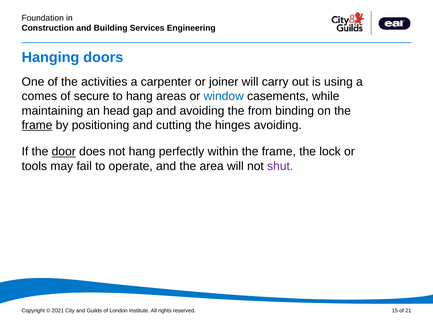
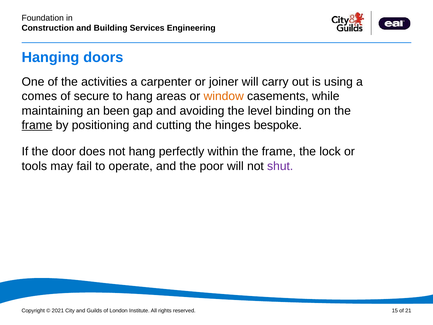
window colour: blue -> orange (224, 96)
head: head -> been (116, 111)
from: from -> level (260, 111)
hinges avoiding: avoiding -> bespoke (278, 125)
door underline: present -> none (64, 152)
area: area -> poor (212, 166)
